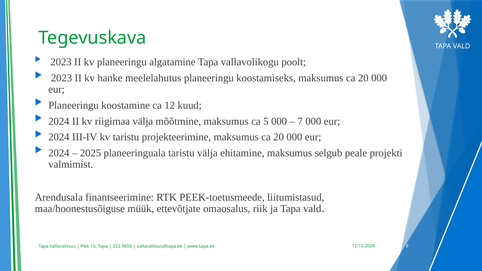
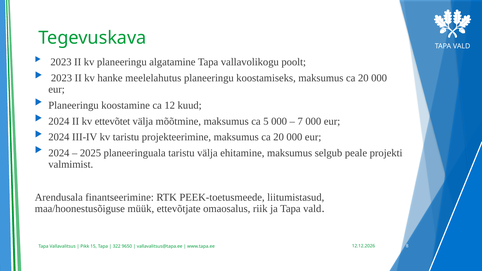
riigimaa: riigimaa -> ettevõtet (112, 121)
